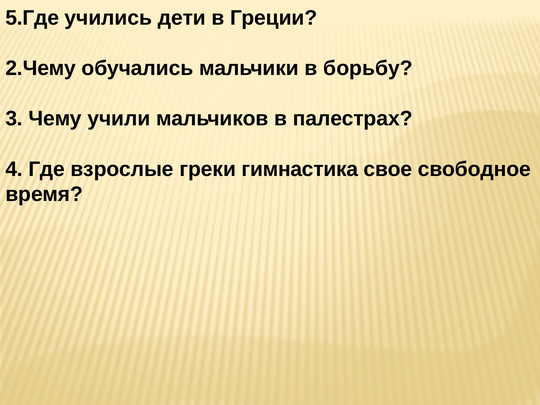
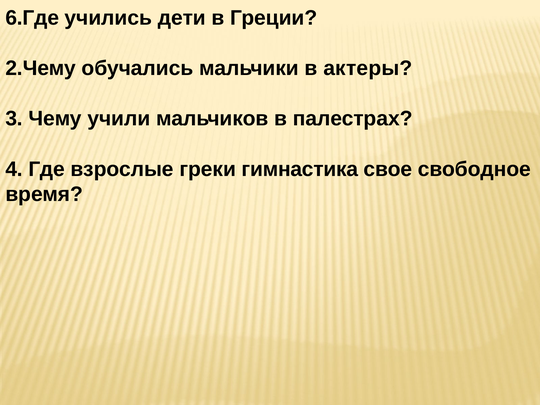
5.Где: 5.Где -> 6.Где (32, 18)
борьбу: борьбу -> актеры (368, 68)
